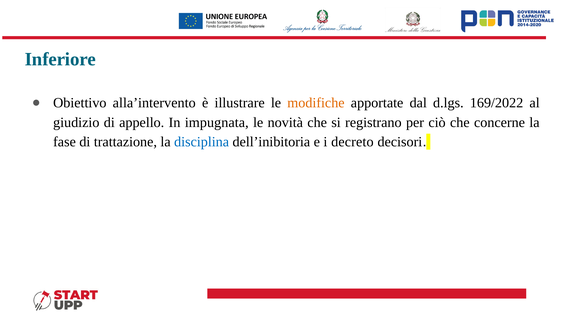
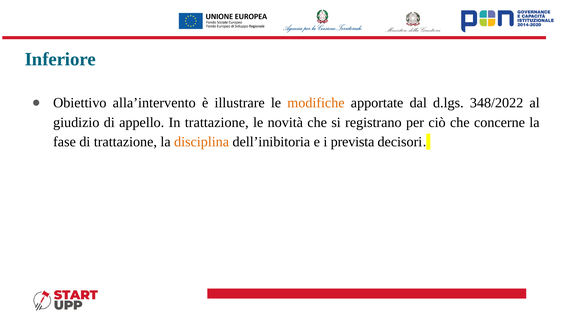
169/2022: 169/2022 -> 348/2022 (497, 103)
In impugnata: impugnata -> trattazione (217, 122)
disciplina colour: blue -> orange (202, 142)
decreto: decreto -> prevista (353, 142)
